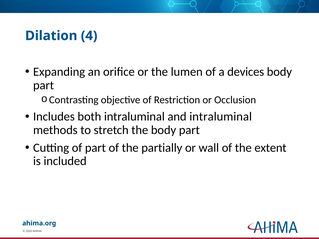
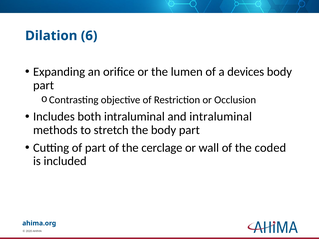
4: 4 -> 6 (89, 36)
partially: partially -> cerclage (162, 148)
extent: extent -> coded (270, 148)
